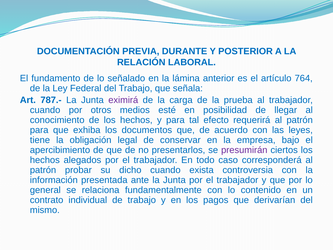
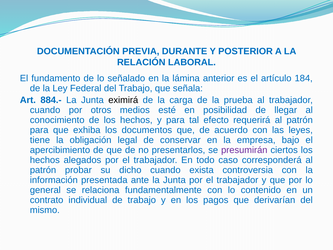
764: 764 -> 184 (304, 78)
787.-: 787.- -> 884.- (51, 100)
eximirá colour: purple -> black (123, 100)
